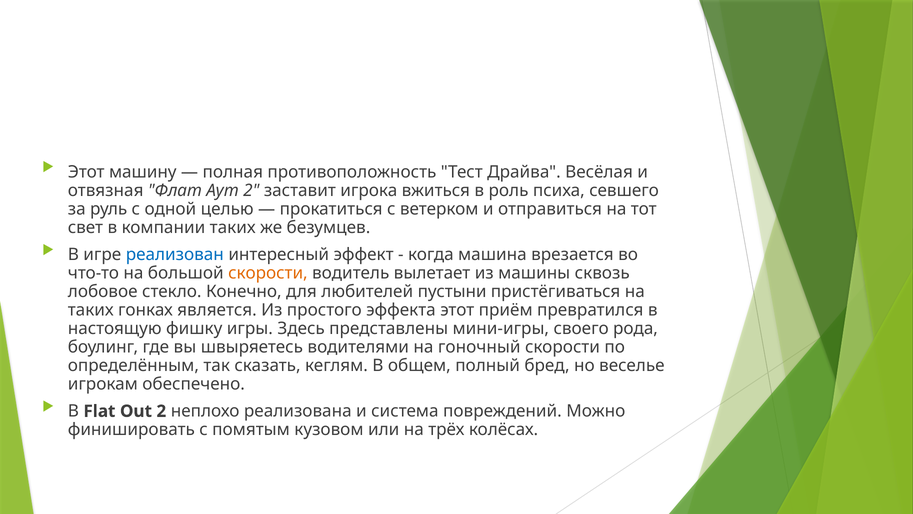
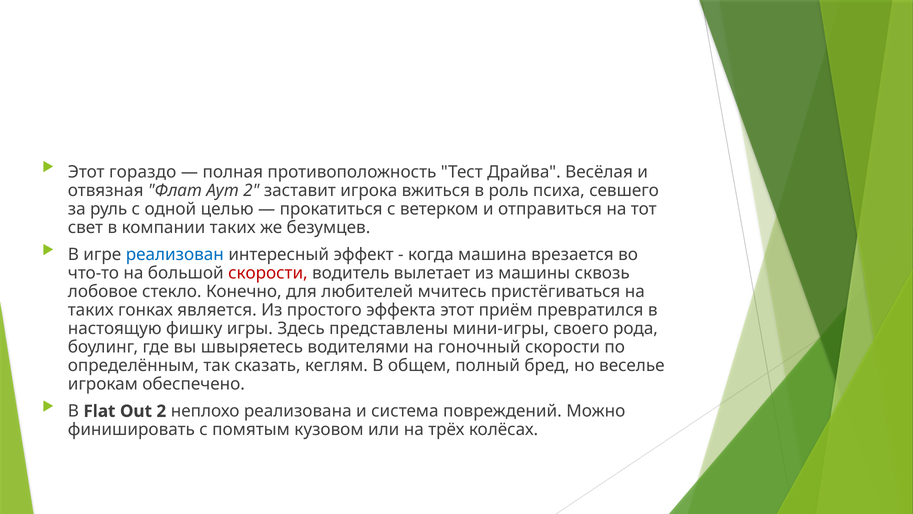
машину: машину -> гораздо (143, 172)
скорости colour: orange -> red (268, 273)
пустыни: пустыни -> мчитесь (452, 291)
